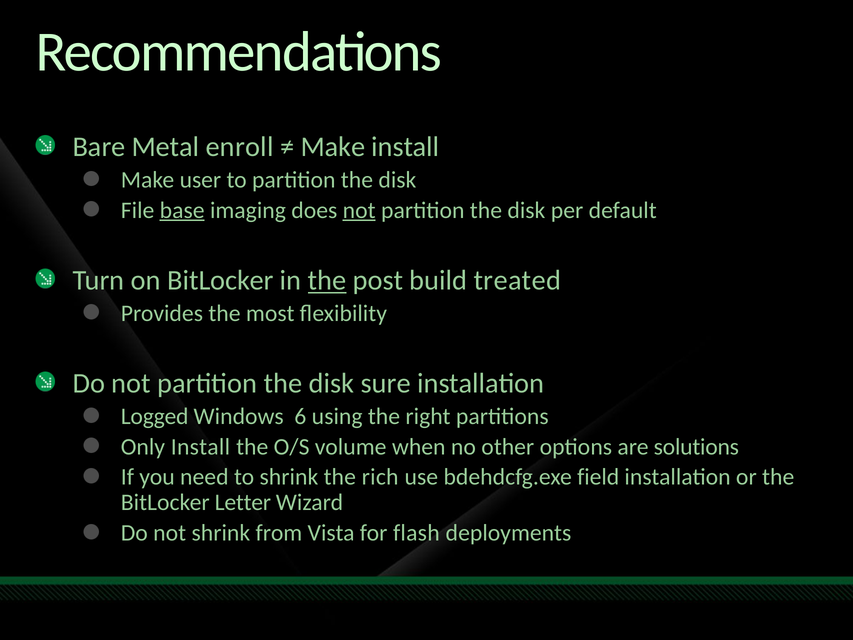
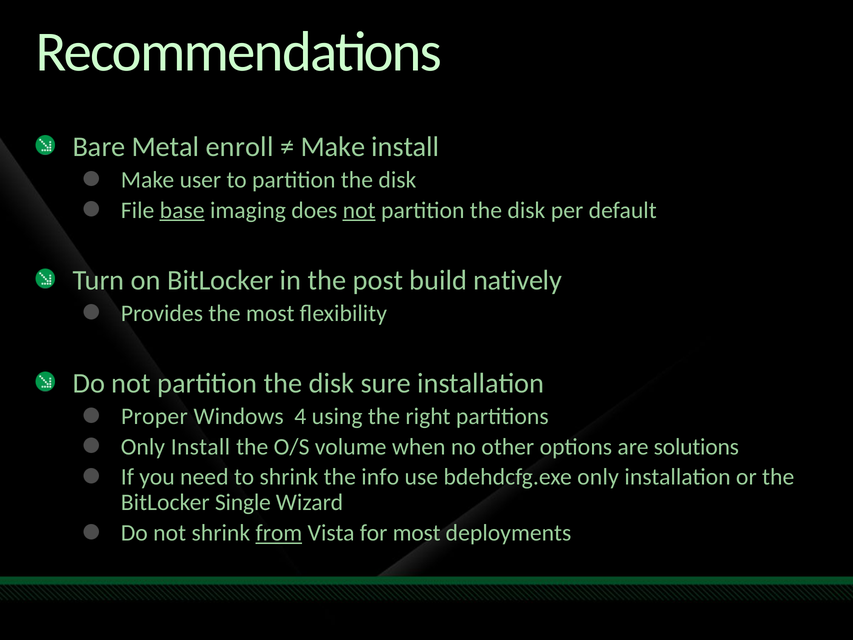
the underline: present -> none (327, 280)
treated: treated -> natively (518, 280)
Logged: Logged -> Proper (154, 416)
6: 6 -> 4 (300, 416)
rich: rich -> info (380, 477)
bdehdcfg.exe field: field -> only (598, 477)
Letter: Letter -> Single (243, 502)
from underline: none -> present (279, 533)
for flash: flash -> most (417, 533)
